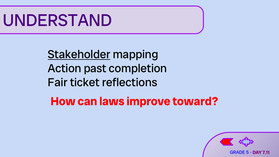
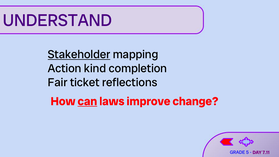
past: past -> kind (95, 68)
can underline: none -> present (87, 101)
toward: toward -> change (195, 101)
